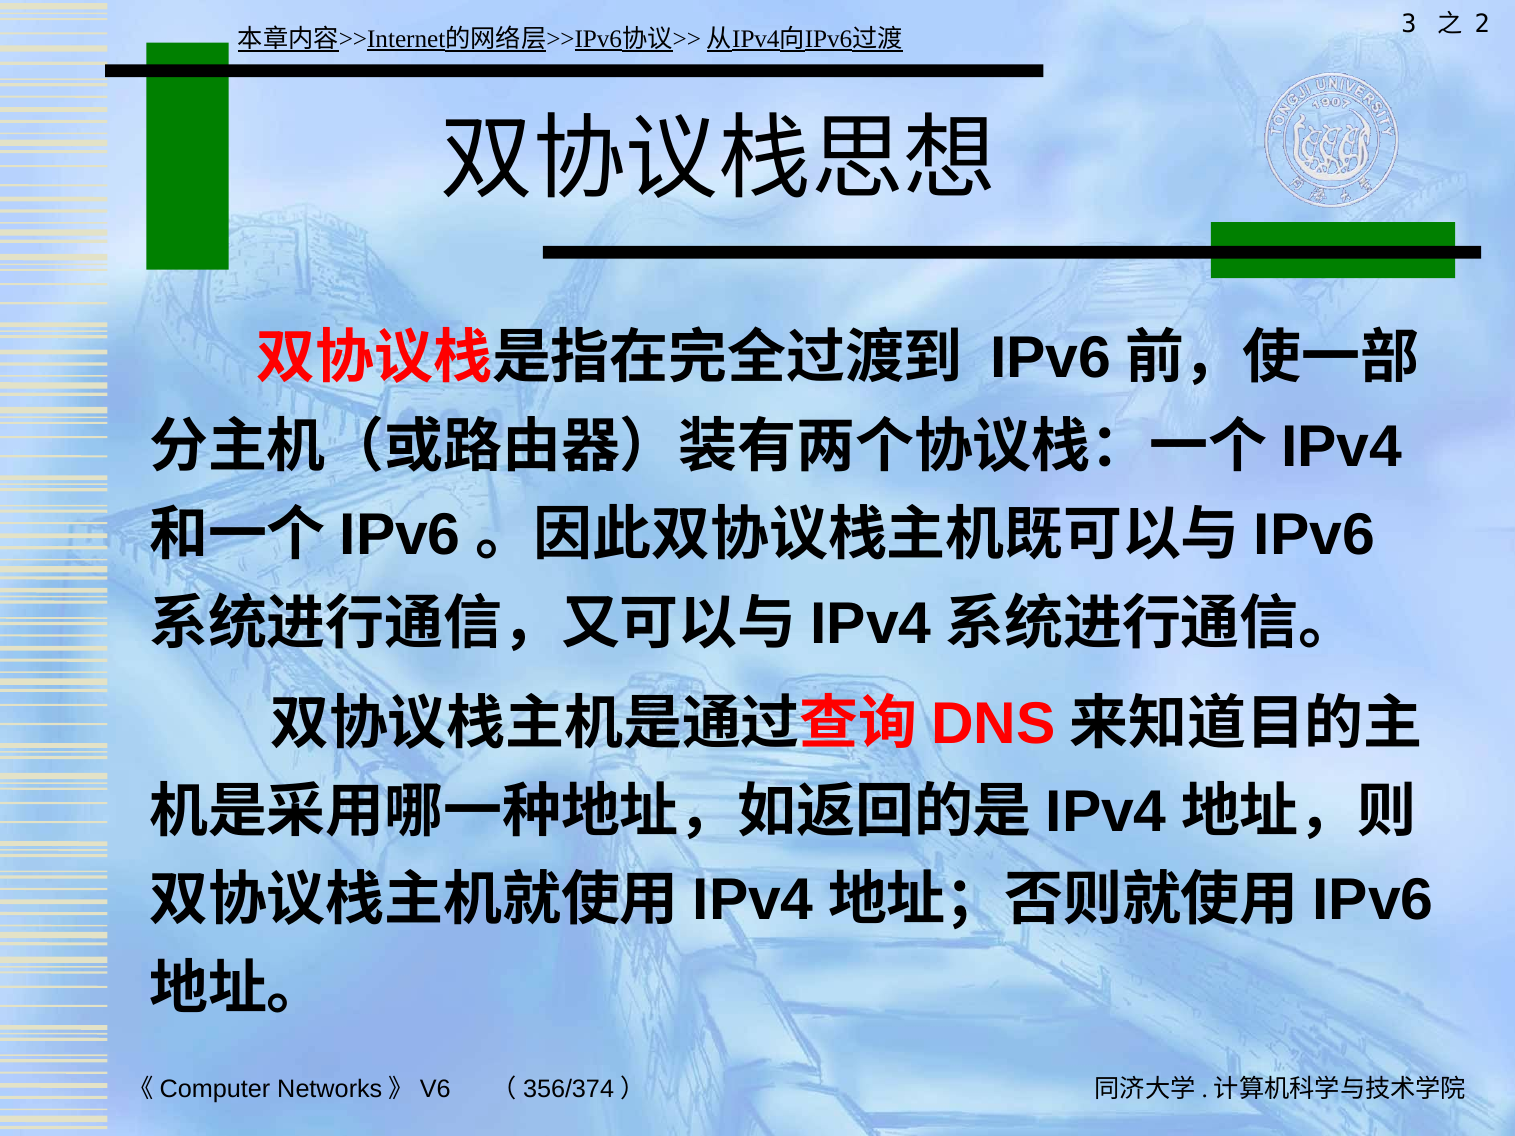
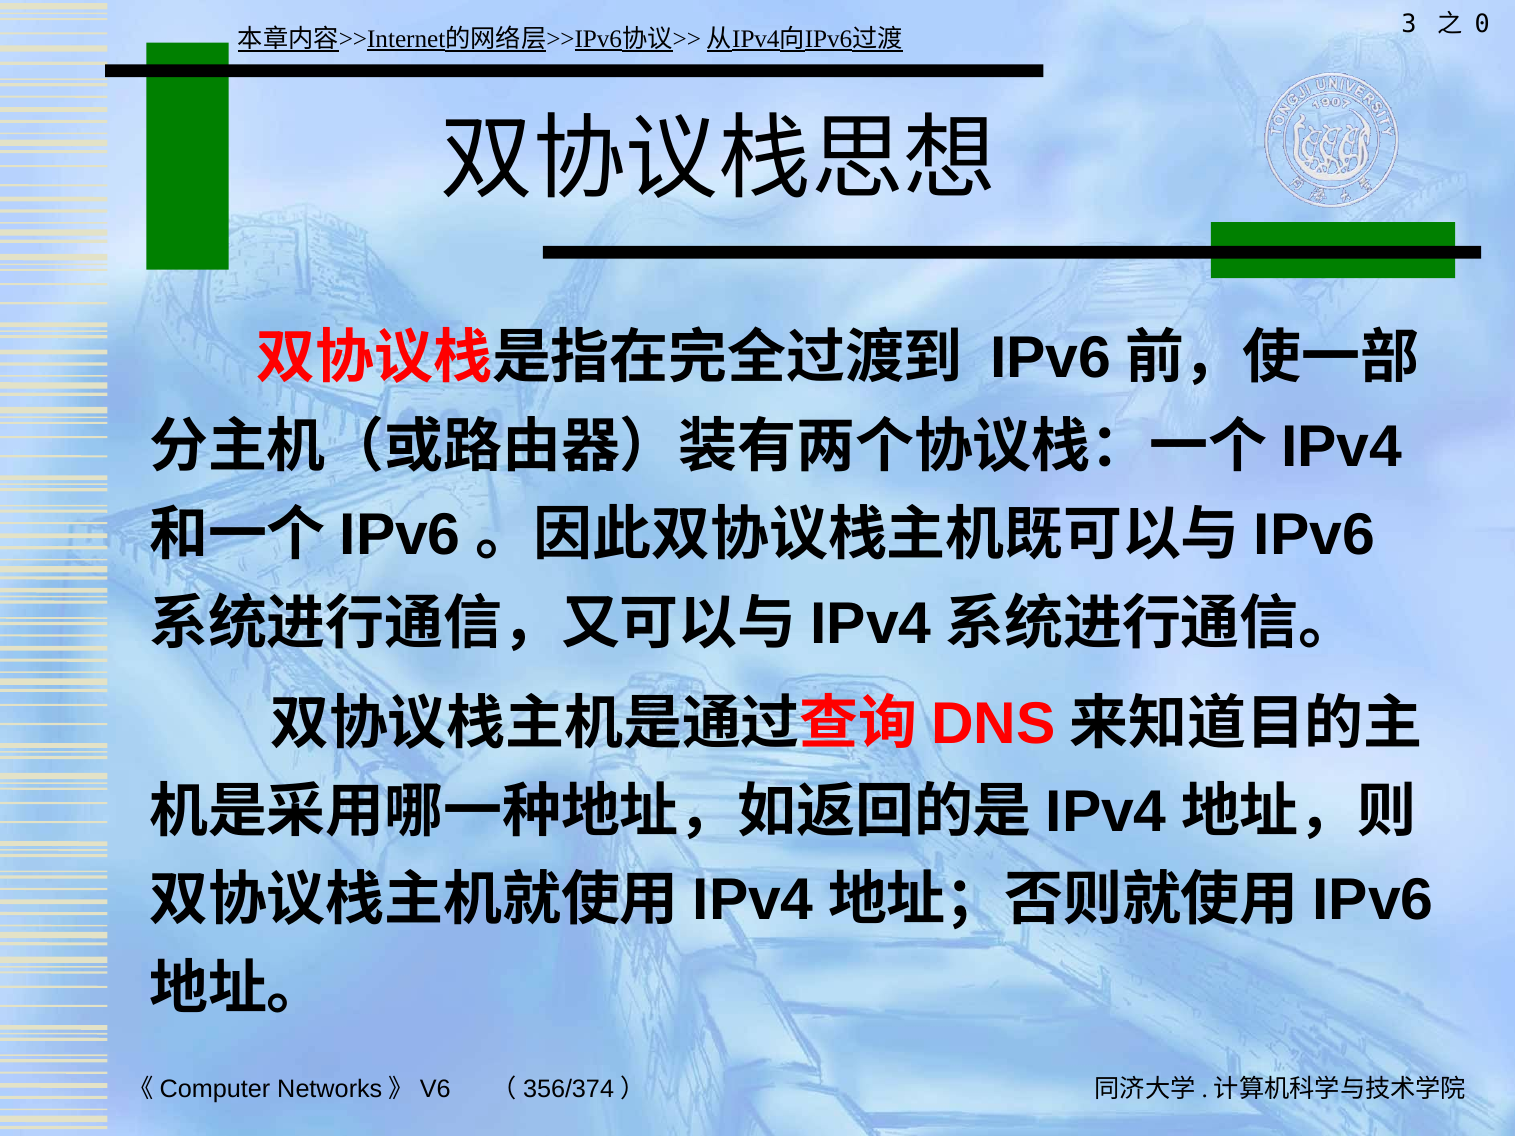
2: 2 -> 0 (1482, 25)
